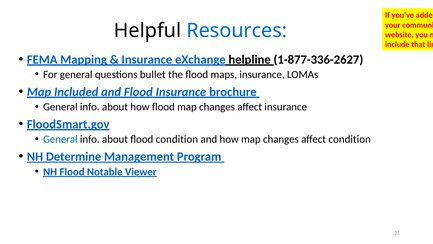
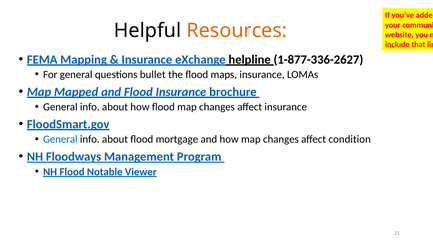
Resources colour: blue -> orange (237, 30)
Included: Included -> Mapped (76, 92)
flood condition: condition -> mortgage (177, 139)
Determine: Determine -> Floodways (74, 156)
